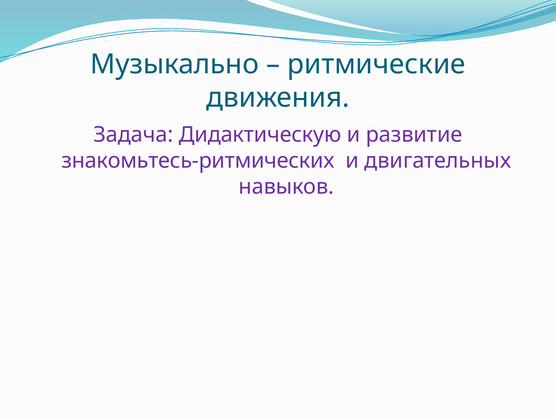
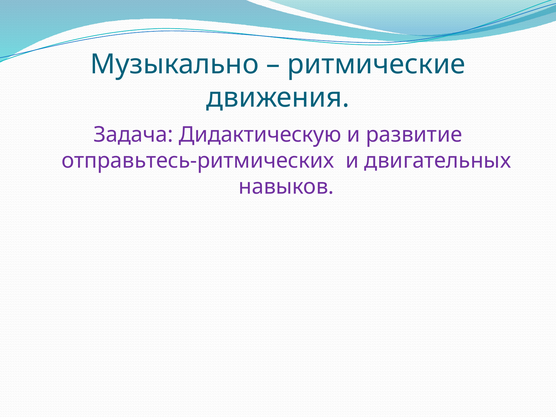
знакомьтесь-ритмических: знакомьтесь-ритмических -> отправьтесь-ритмических (198, 161)
